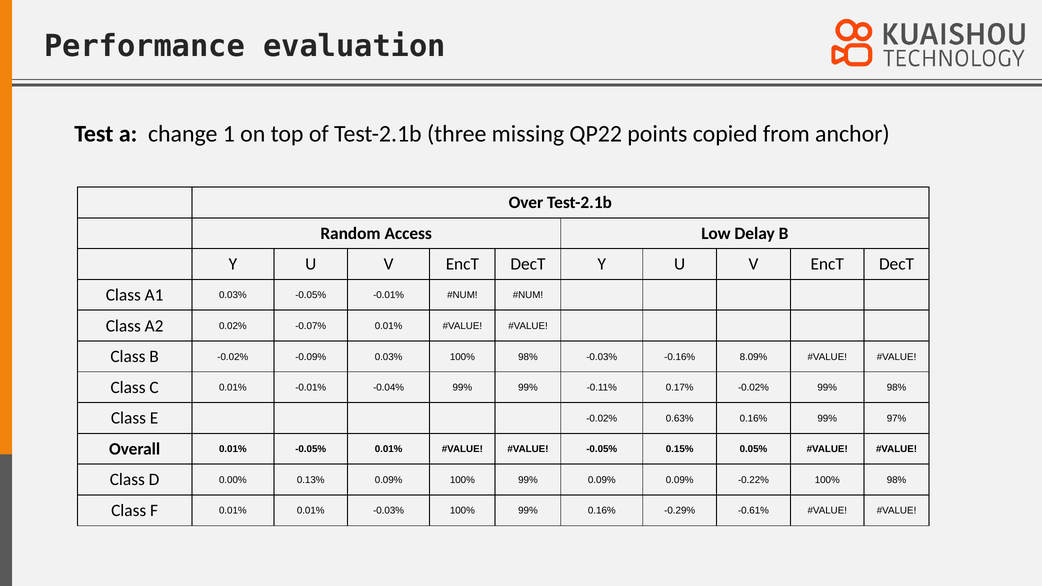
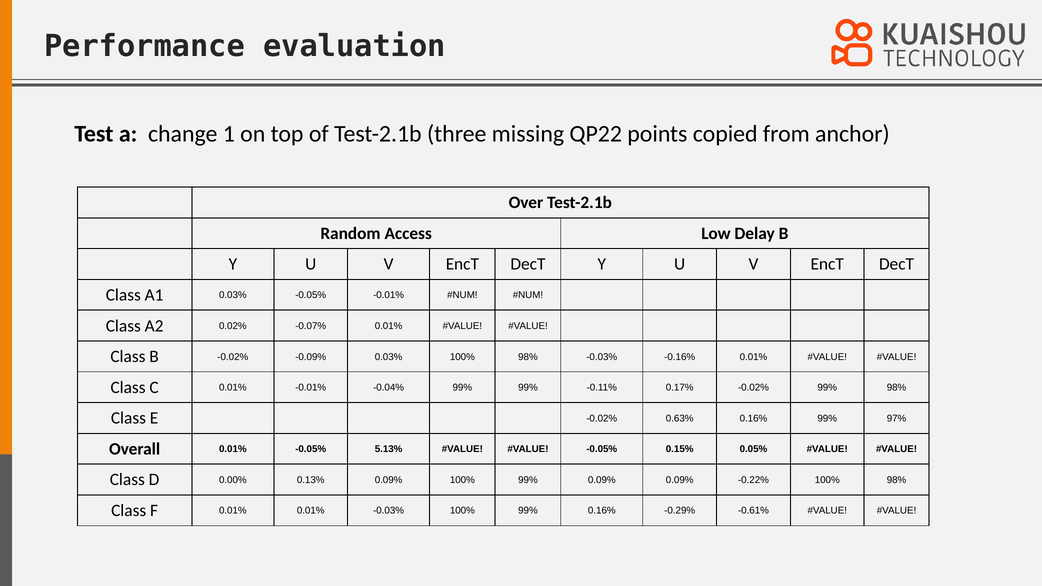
-0.16% 8.09%: 8.09% -> 0.01% (753, 357)
-0.05% 0.01%: 0.01% -> 5.13% (389, 449)
